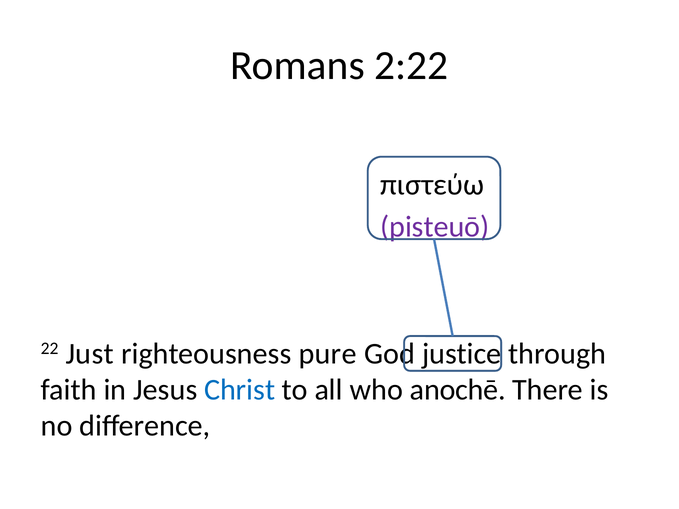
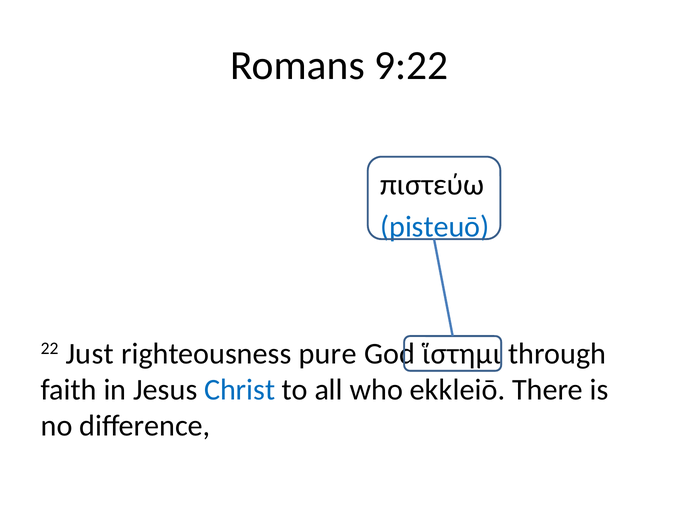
2:22: 2:22 -> 9:22 (411, 66)
pisteuō colour: purple -> blue (435, 227)
justice: justice -> ἵστημι (462, 354)
anochē: anochē -> ekkleiō (458, 390)
